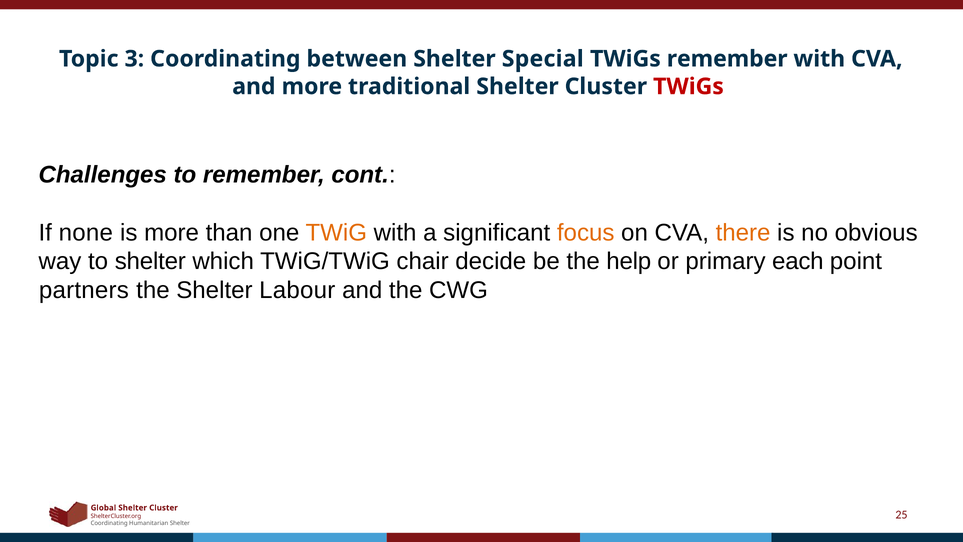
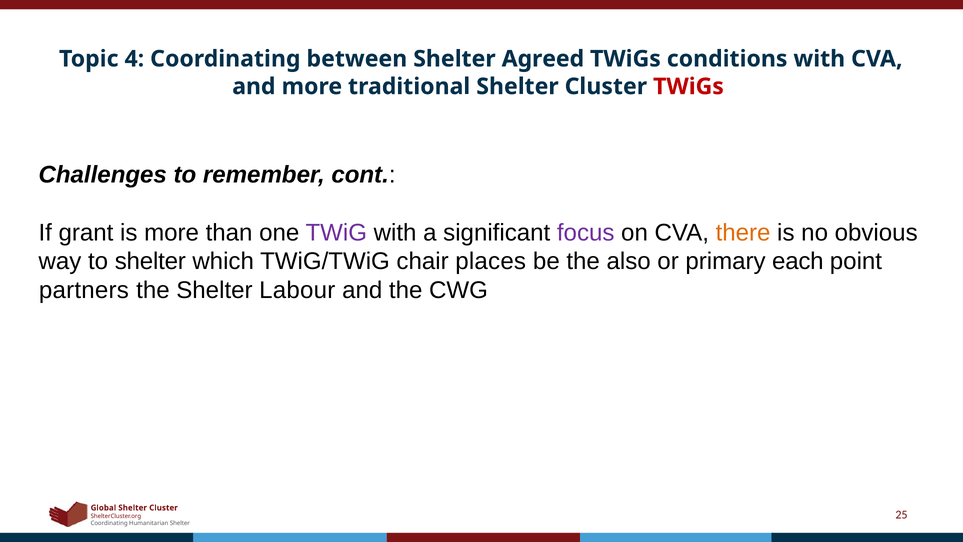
3: 3 -> 4 (134, 59)
Special: Special -> Agreed (543, 59)
TWiGs remember: remember -> conditions (727, 59)
none: none -> grant (86, 232)
TWiG colour: orange -> purple (336, 232)
focus colour: orange -> purple (586, 232)
decide: decide -> places (491, 261)
help: help -> also (629, 261)
